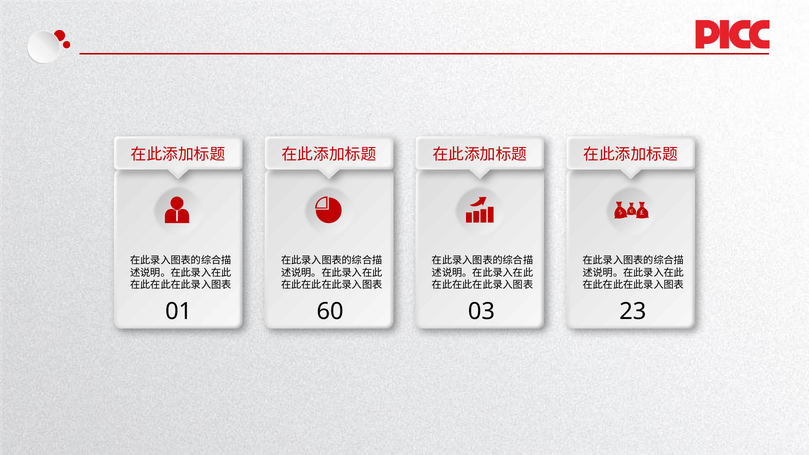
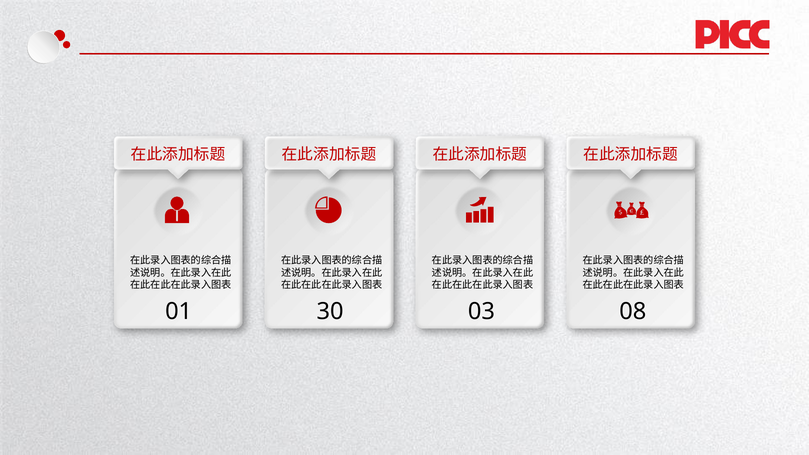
60: 60 -> 30 (330, 312)
23: 23 -> 08 (633, 312)
